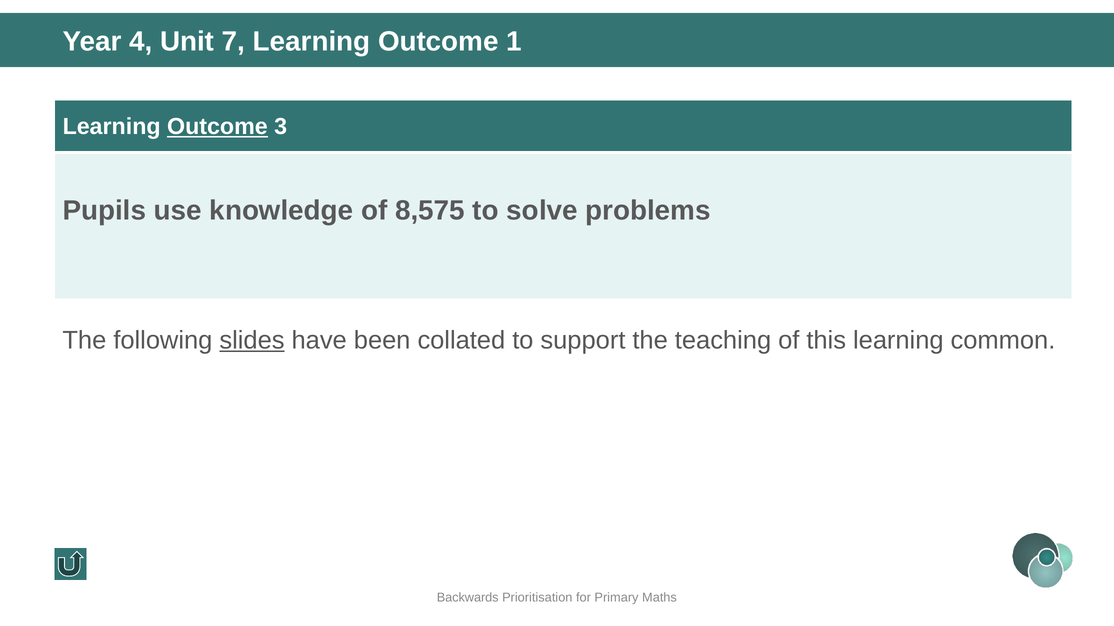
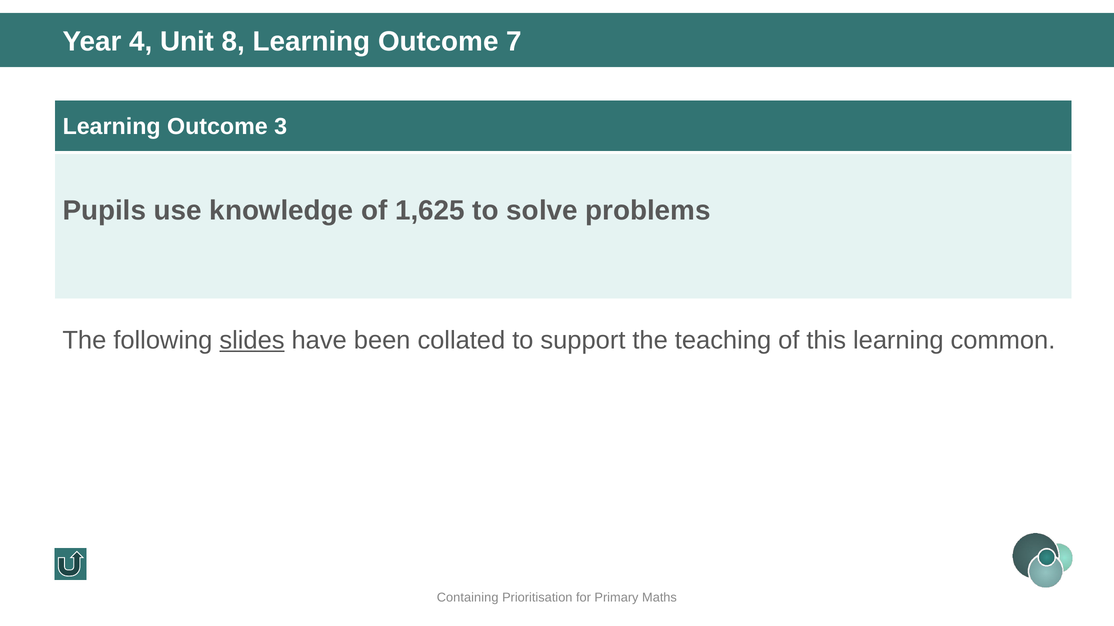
7: 7 -> 8 (233, 42)
1: 1 -> 7 (514, 42)
Outcome underline: present -> none (217, 127)
8,575: 8,575 -> 1,625 (430, 211)
Backwards: Backwards -> Containing (468, 598)
